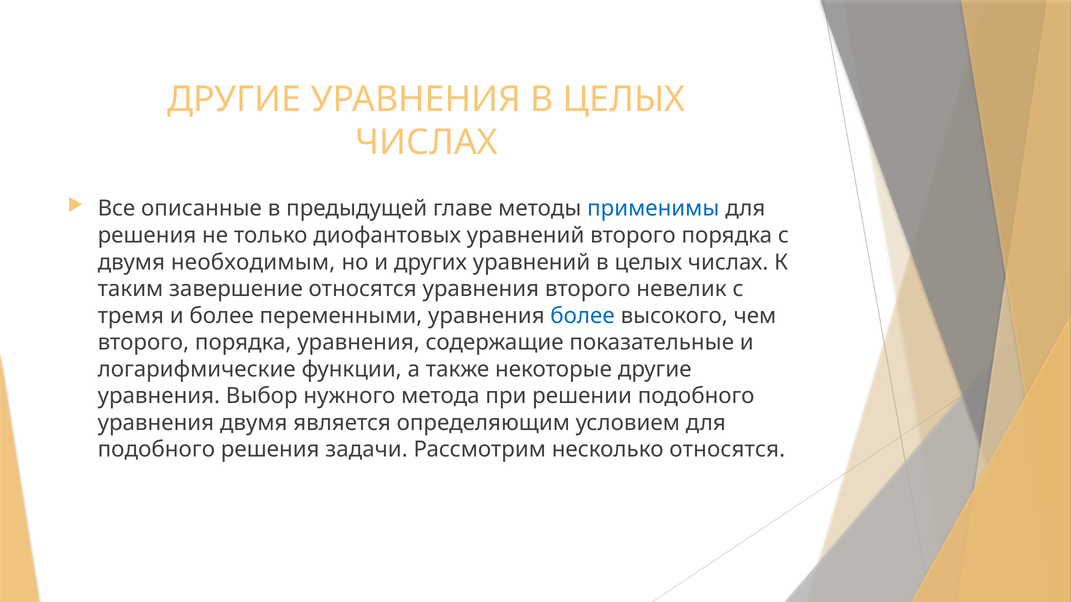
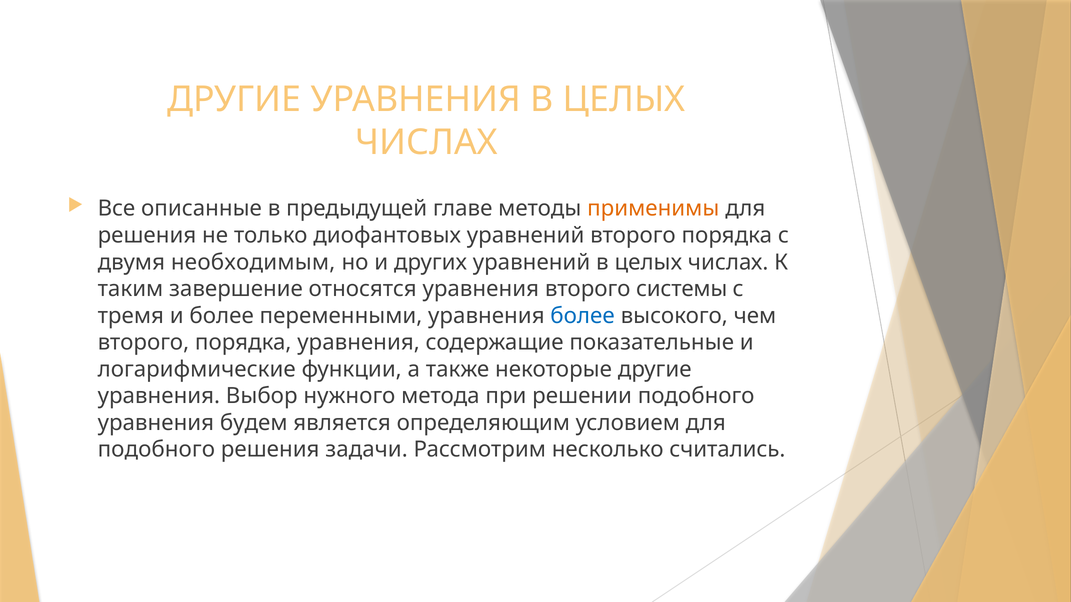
применимы colour: blue -> orange (653, 209)
невелик: невелик -> системы (682, 289)
уравнения двумя: двумя -> будем (254, 423)
несколько относятся: относятся -> считались (727, 450)
